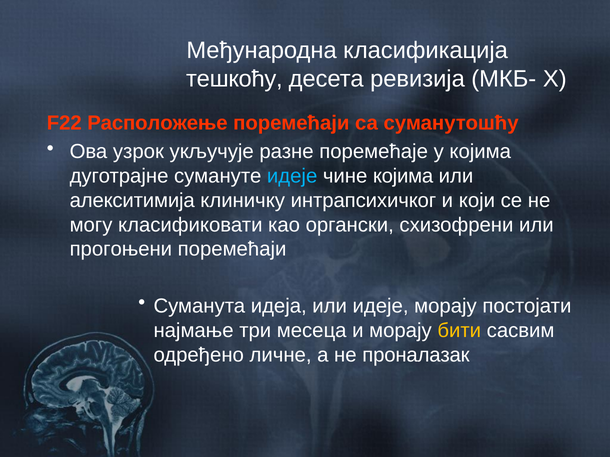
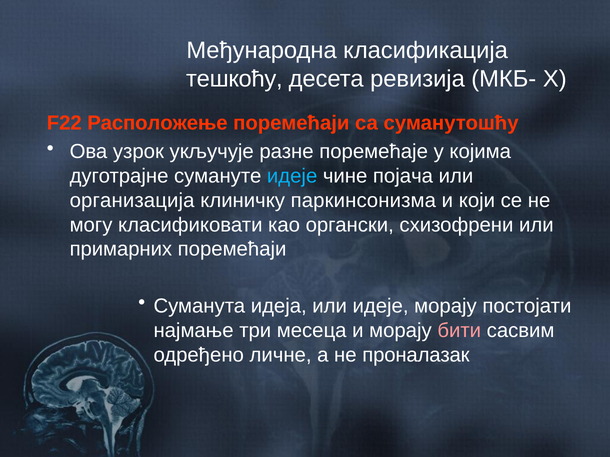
чине којима: којима -> појача (403, 176)
алекситимија: алекситимија -> организација (132, 201)
интрапсихичког: интрапсихичког -> паркинсонизма (363, 201)
прогоњени: прогоњени -> примарних (121, 249)
бити colour: yellow -> pink (459, 331)
